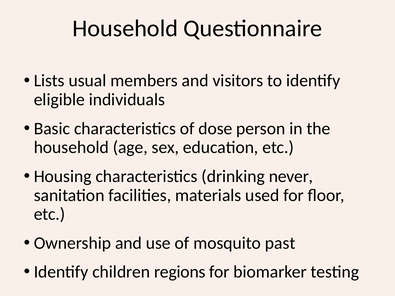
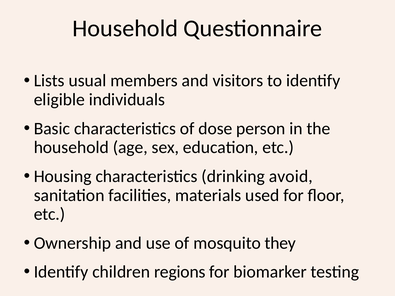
never: never -> avoid (291, 176)
past: past -> they (280, 243)
